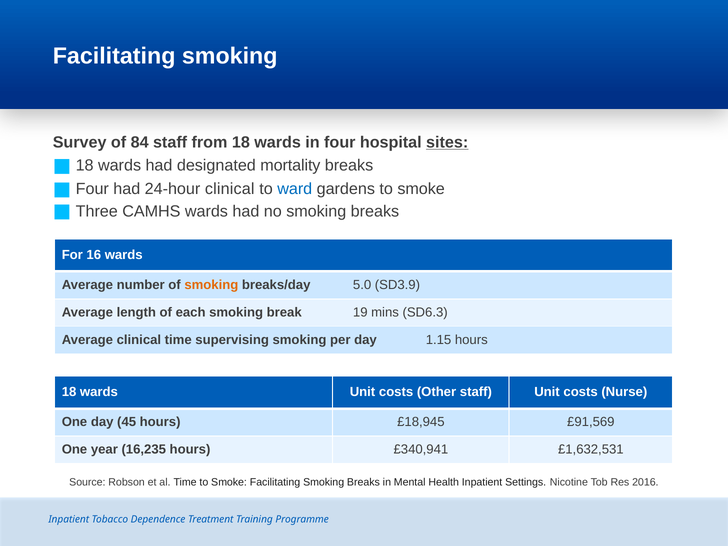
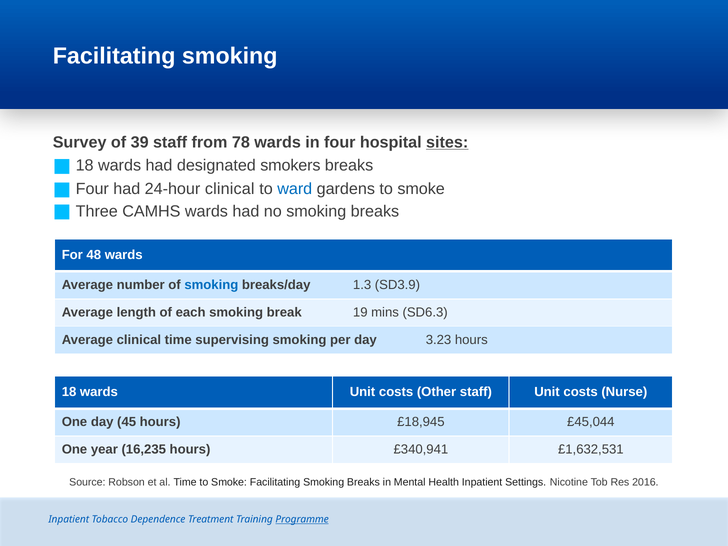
84: 84 -> 39 (140, 142)
from 18: 18 -> 78 (241, 142)
mortality: mortality -> smokers (290, 166)
16: 16 -> 48 (94, 255)
smoking colour: orange -> blue (211, 285)
5.0: 5.0 -> 1.3 (362, 285)
1.15: 1.15 -> 3.23 (439, 340)
£91,569: £91,569 -> £45,044 (591, 422)
Programme underline: none -> present (302, 519)
